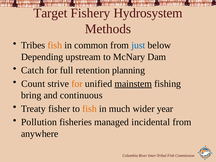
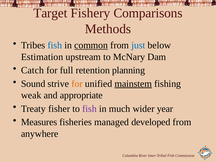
Hydrosystem: Hydrosystem -> Comparisons (148, 13)
fish colour: orange -> blue (55, 45)
common underline: none -> present (91, 45)
Depending: Depending -> Estimation (42, 57)
Count: Count -> Sound (33, 84)
bring: bring -> weak (31, 95)
continuous: continuous -> appropriate (81, 95)
fish colour: orange -> purple (89, 109)
Pollution: Pollution -> Measures (39, 122)
incidental: incidental -> developed (151, 122)
